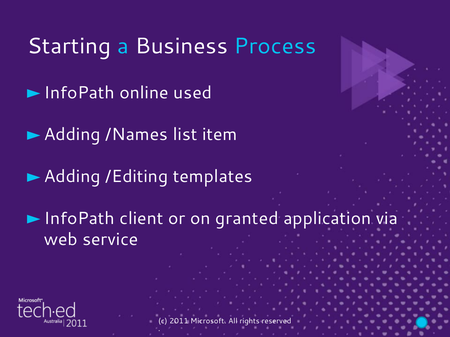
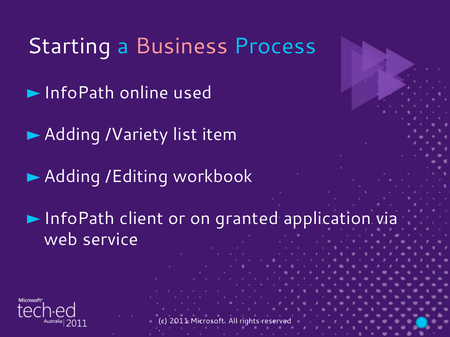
Business colour: white -> pink (181, 46)
/Names: /Names -> /Variety (137, 135)
templates: templates -> workbook (213, 177)
